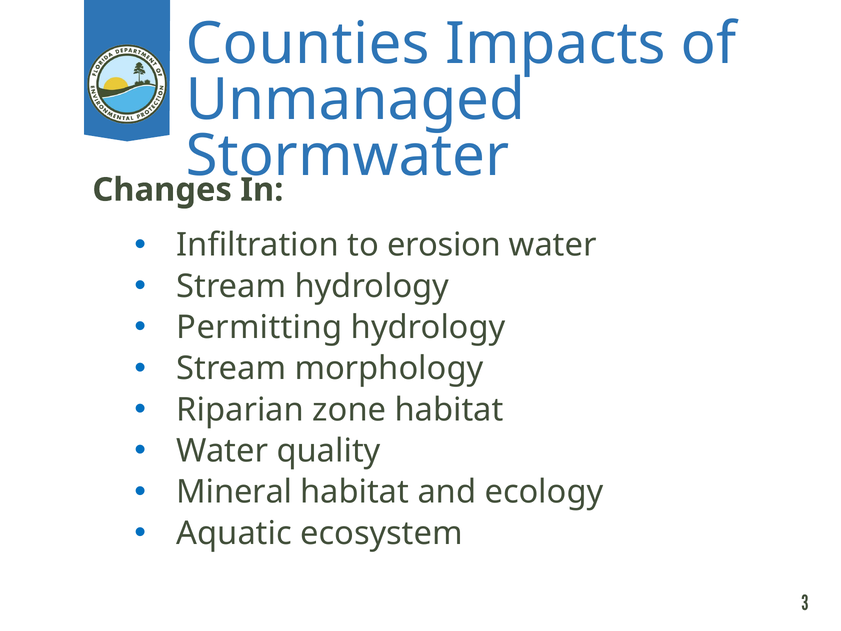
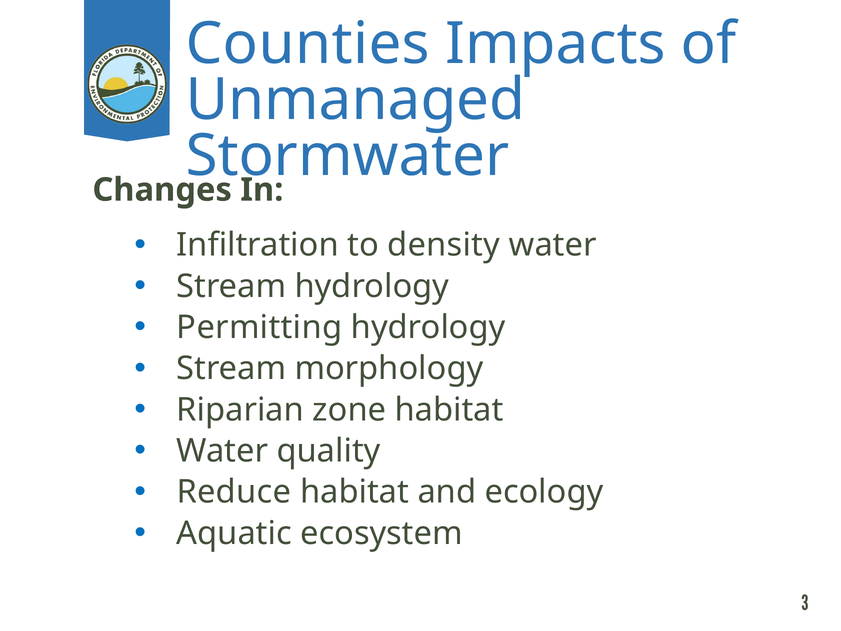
erosion: erosion -> density (444, 245)
Mineral: Mineral -> Reduce (234, 492)
